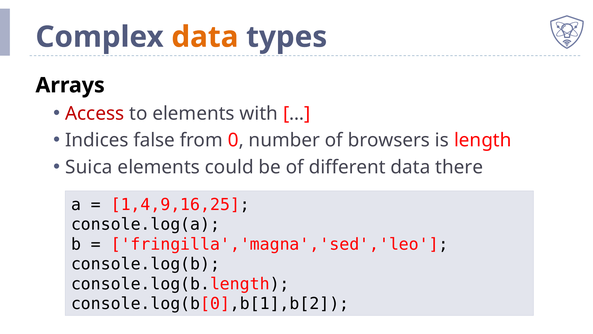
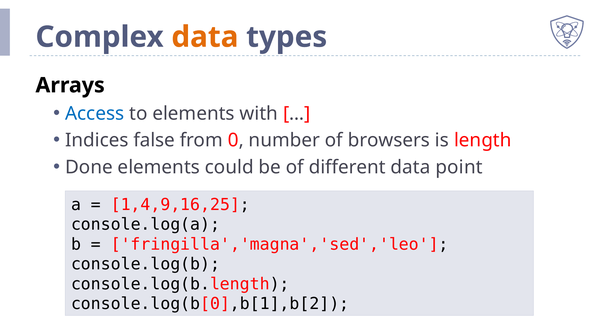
Access colour: red -> blue (95, 113)
Suica: Suica -> Done (89, 167)
there: there -> point (459, 167)
